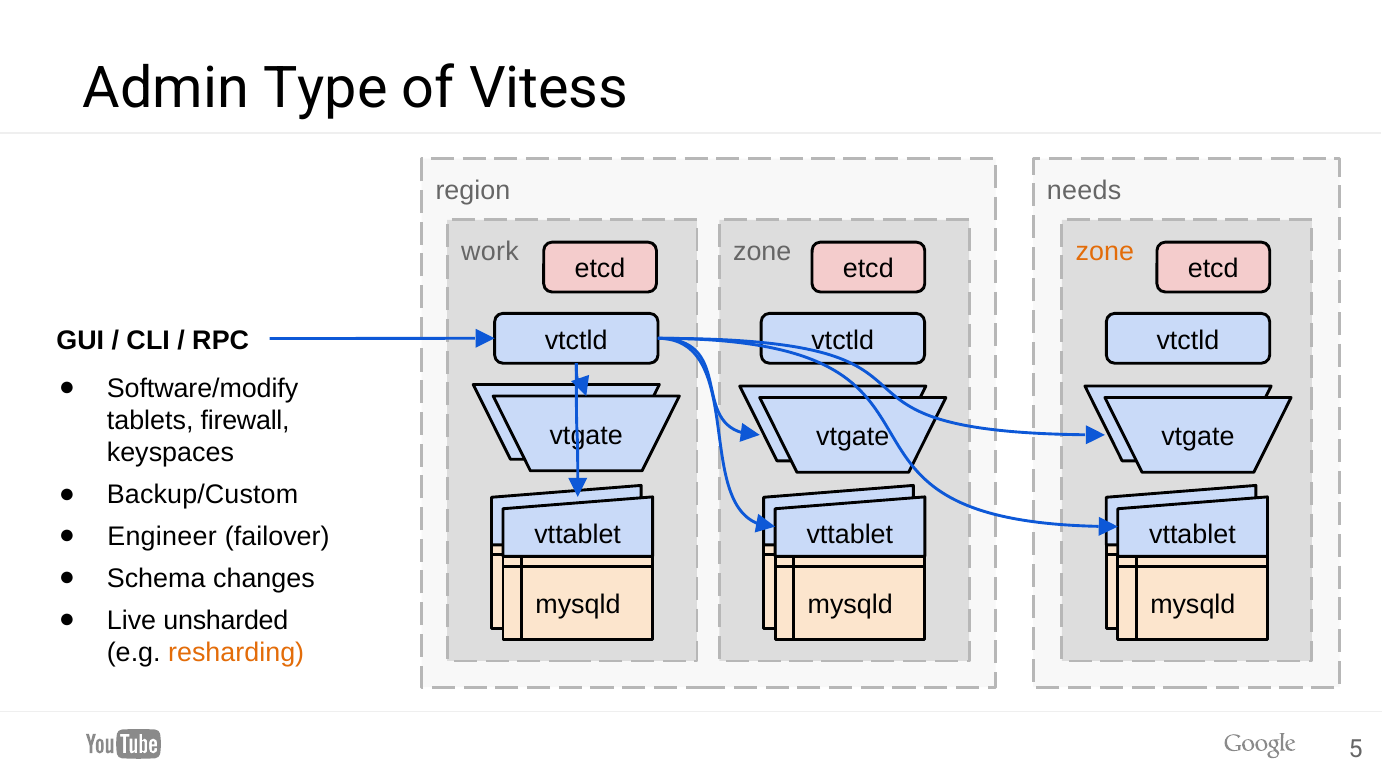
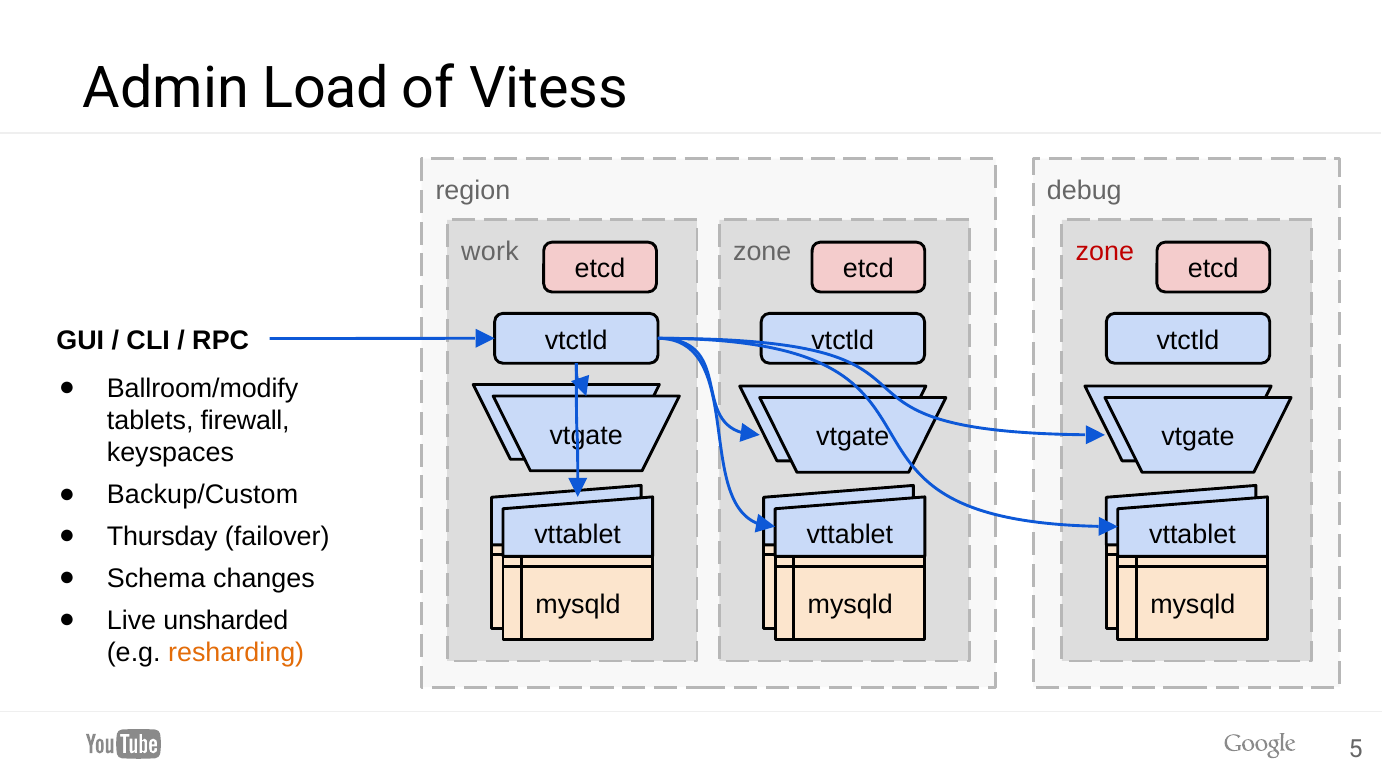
Type: Type -> Load (326, 89)
needs: needs -> debug (1084, 191)
zone colour: orange -> red (1105, 252)
Software/modify: Software/modify -> Ballroom/modify (203, 389)
Engineer: Engineer -> Thursday (162, 537)
